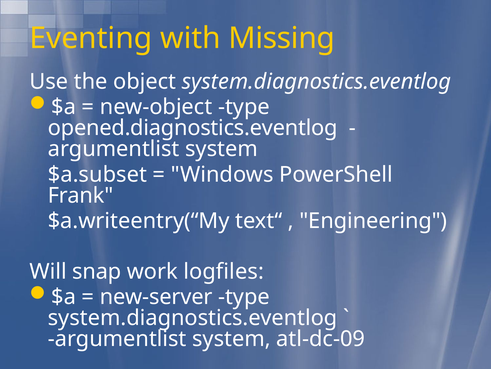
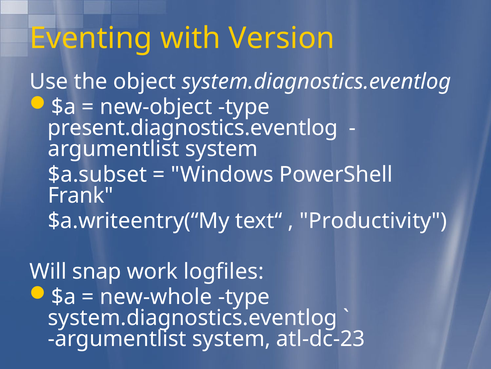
Missing: Missing -> Version (282, 38)
opened.diagnostics.eventlog: opened.diagnostics.eventlog -> present.diagnostics.eventlog (193, 128)
Engineering: Engineering -> Productivity (373, 220)
new-server: new-server -> new-whole (156, 296)
atl-dc-09: atl-dc-09 -> atl-dc-23 (321, 338)
